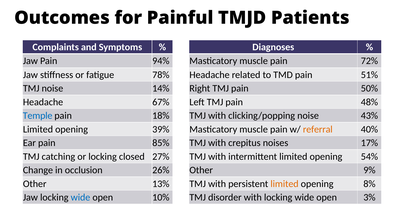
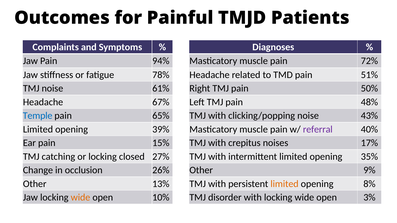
14%: 14% -> 61% (161, 89)
18%: 18% -> 65% (161, 116)
referral colour: orange -> purple (318, 129)
85%: 85% -> 15% (161, 143)
54%: 54% -> 35% (369, 157)
wide colour: blue -> orange (80, 198)
